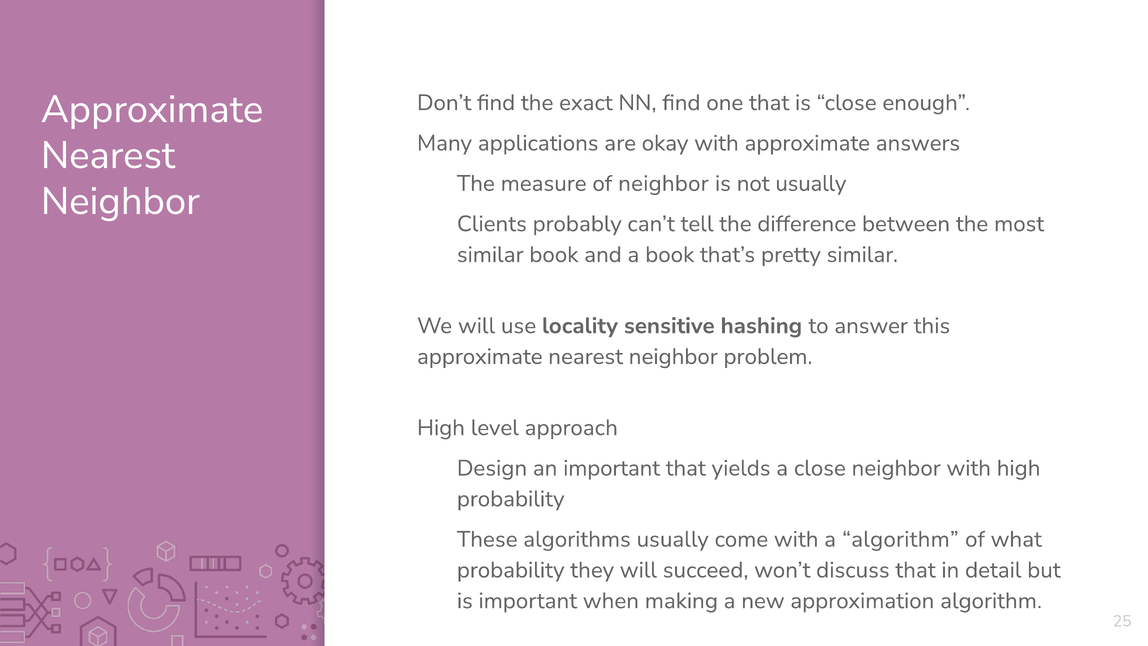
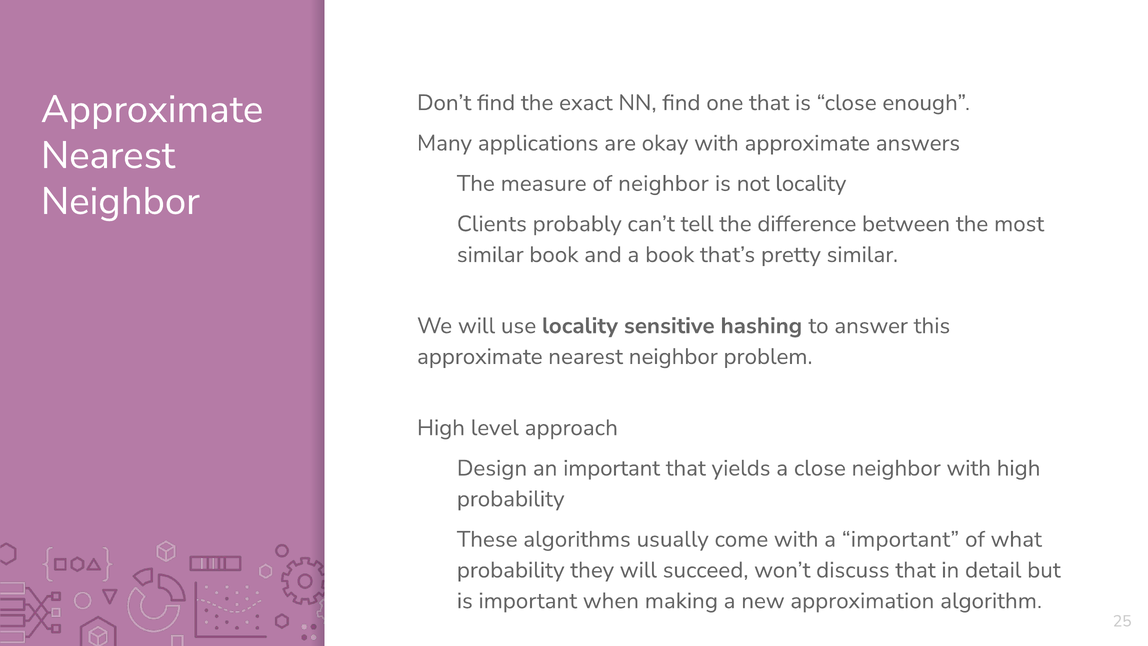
not usually: usually -> locality (811, 183)
a algorithm: algorithm -> important (900, 539)
